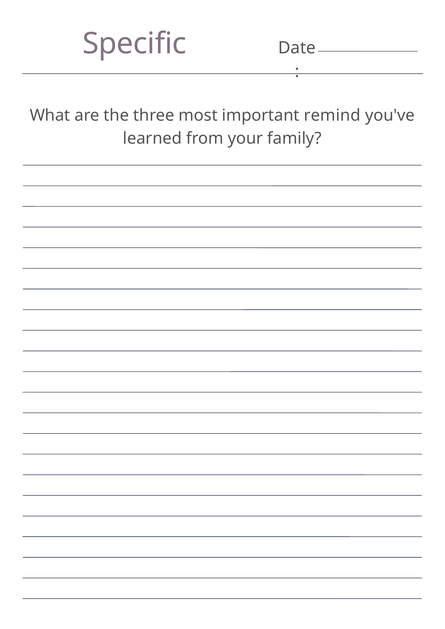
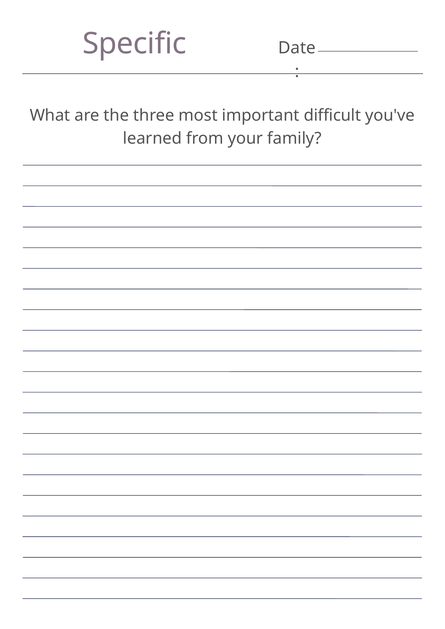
remind: remind -> difficult (332, 115)
